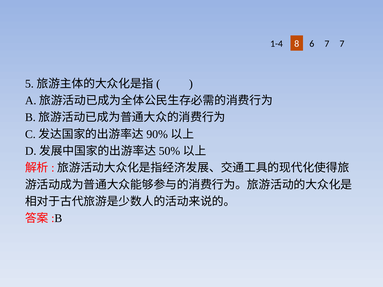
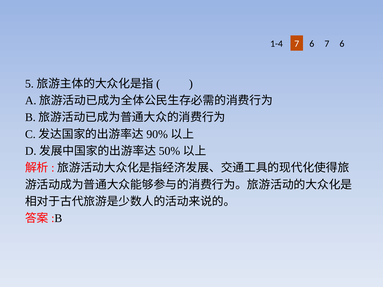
1-4 8: 8 -> 7 (297, 44)
6 7 7: 7 -> 6 (342, 44)
